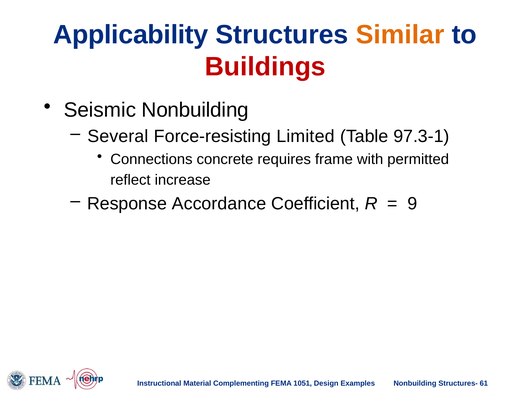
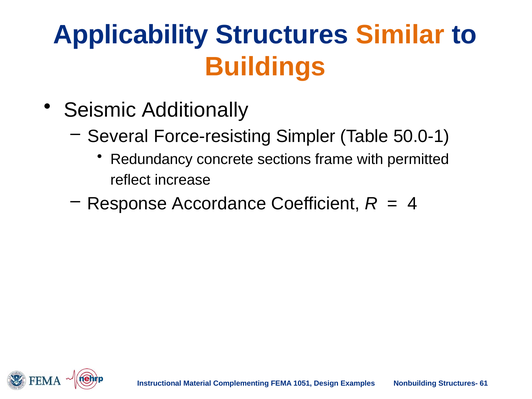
Buildings colour: red -> orange (265, 67)
Seismic Nonbuilding: Nonbuilding -> Additionally (195, 110)
Limited: Limited -> Simpler (306, 136)
97.3-1: 97.3-1 -> 50.0-1 (421, 136)
Connections: Connections -> Redundancy (151, 159)
requires: requires -> sections (284, 159)
9: 9 -> 4 (412, 204)
